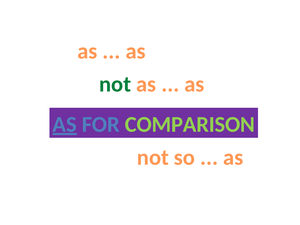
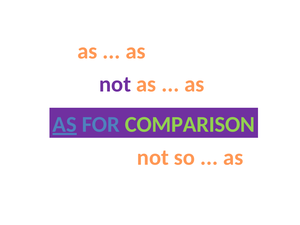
not colour: green -> purple (115, 84)
